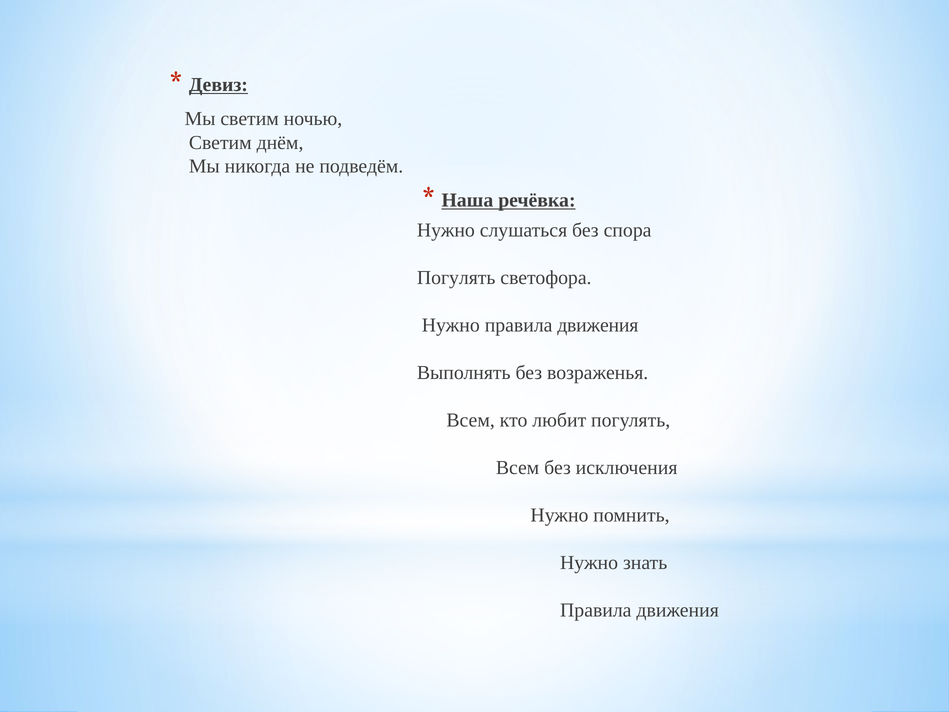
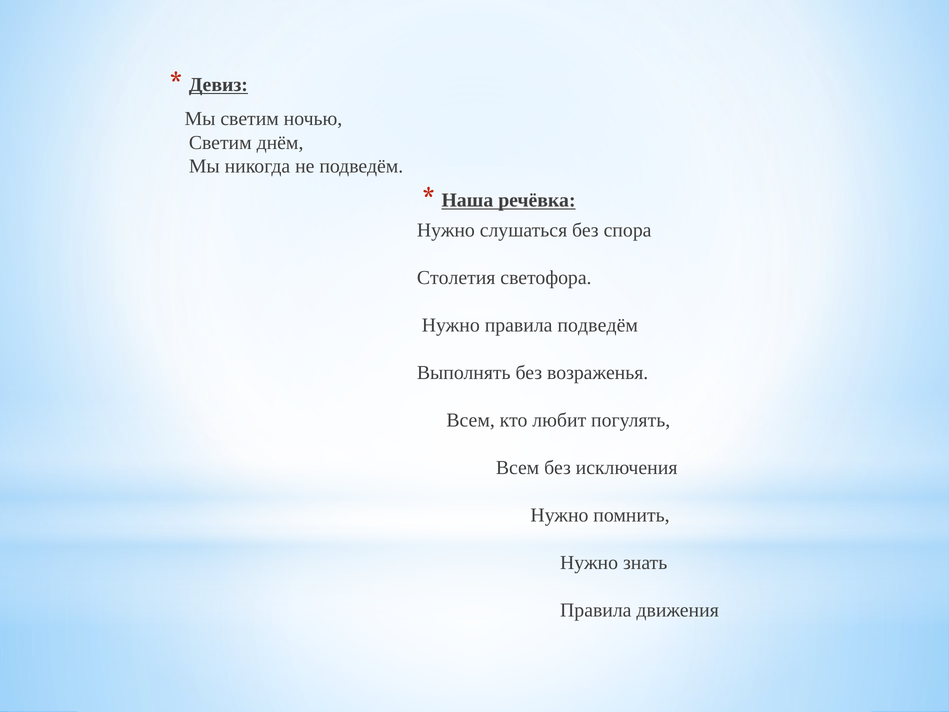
Погулять: Погулять -> Столетия (456, 278)
Нужно правила движения: движения -> подведём (598, 325)
